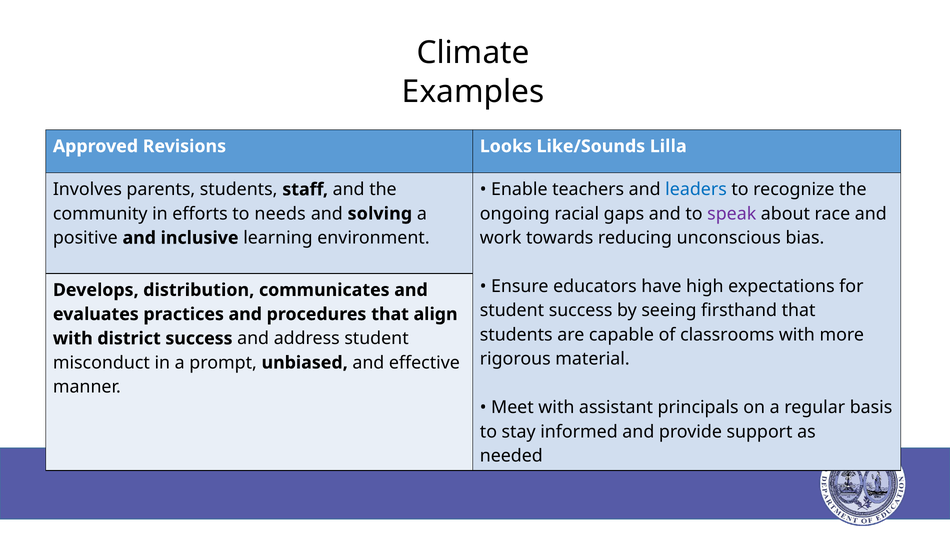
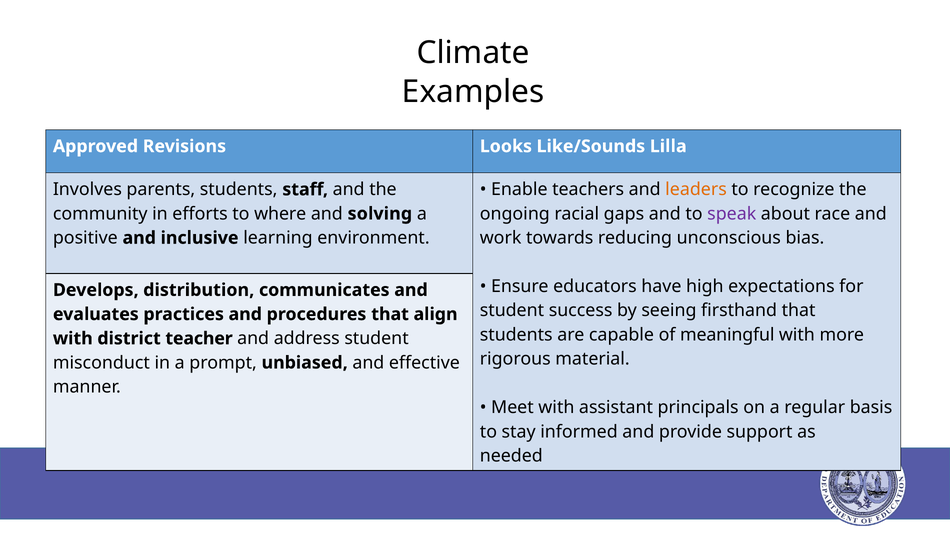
leaders colour: blue -> orange (696, 190)
needs: needs -> where (280, 214)
classrooms: classrooms -> meaningful (727, 335)
district success: success -> teacher (199, 339)
